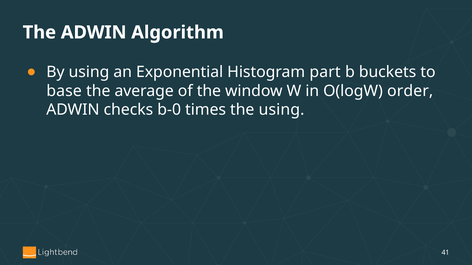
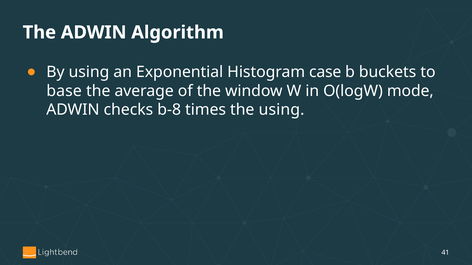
part: part -> case (325, 72)
order: order -> mode (410, 91)
b-0: b-0 -> b-8 (169, 110)
